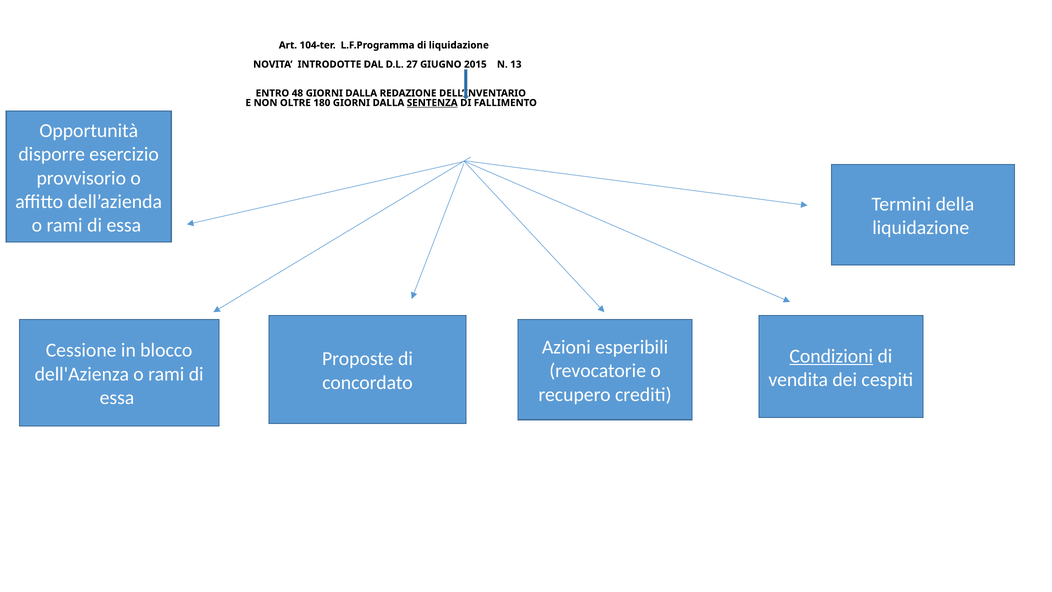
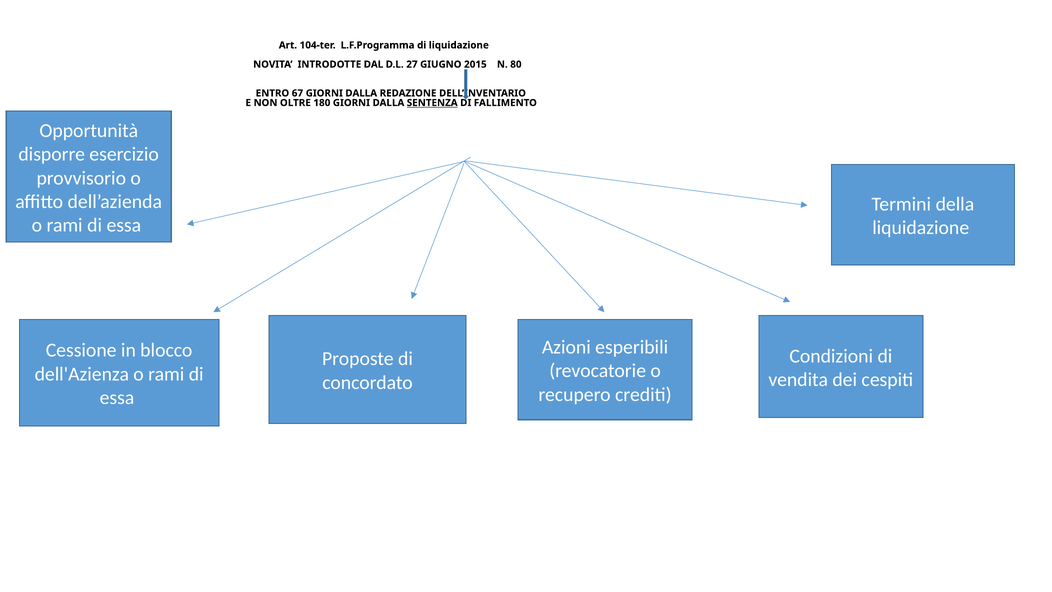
13: 13 -> 80 (516, 64)
48: 48 -> 67 (297, 93)
Condizioni underline: present -> none (831, 356)
